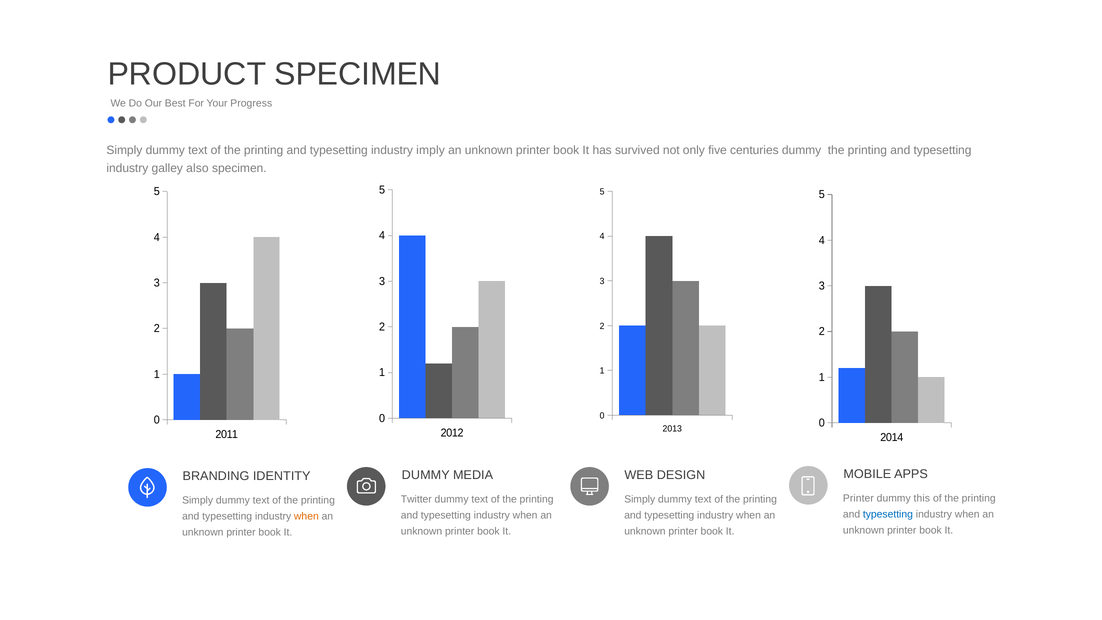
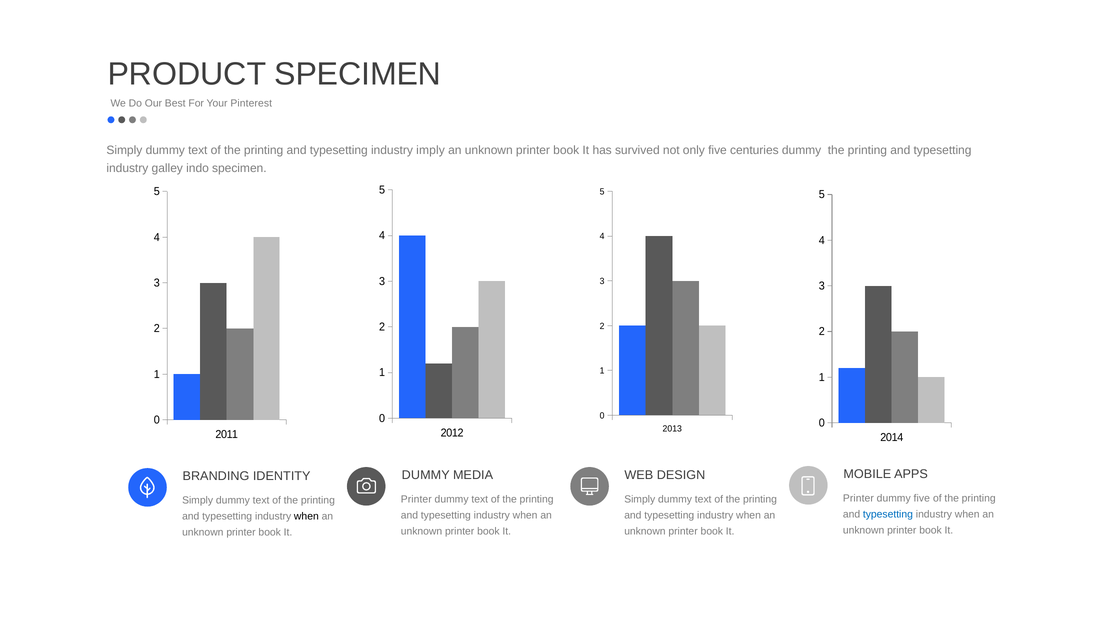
Progress: Progress -> Pinterest (251, 103)
also: also -> indo (198, 168)
dummy this: this -> five (922, 498)
Twitter: Twitter -> Printer (416, 499)
when colour: orange -> black (306, 516)
